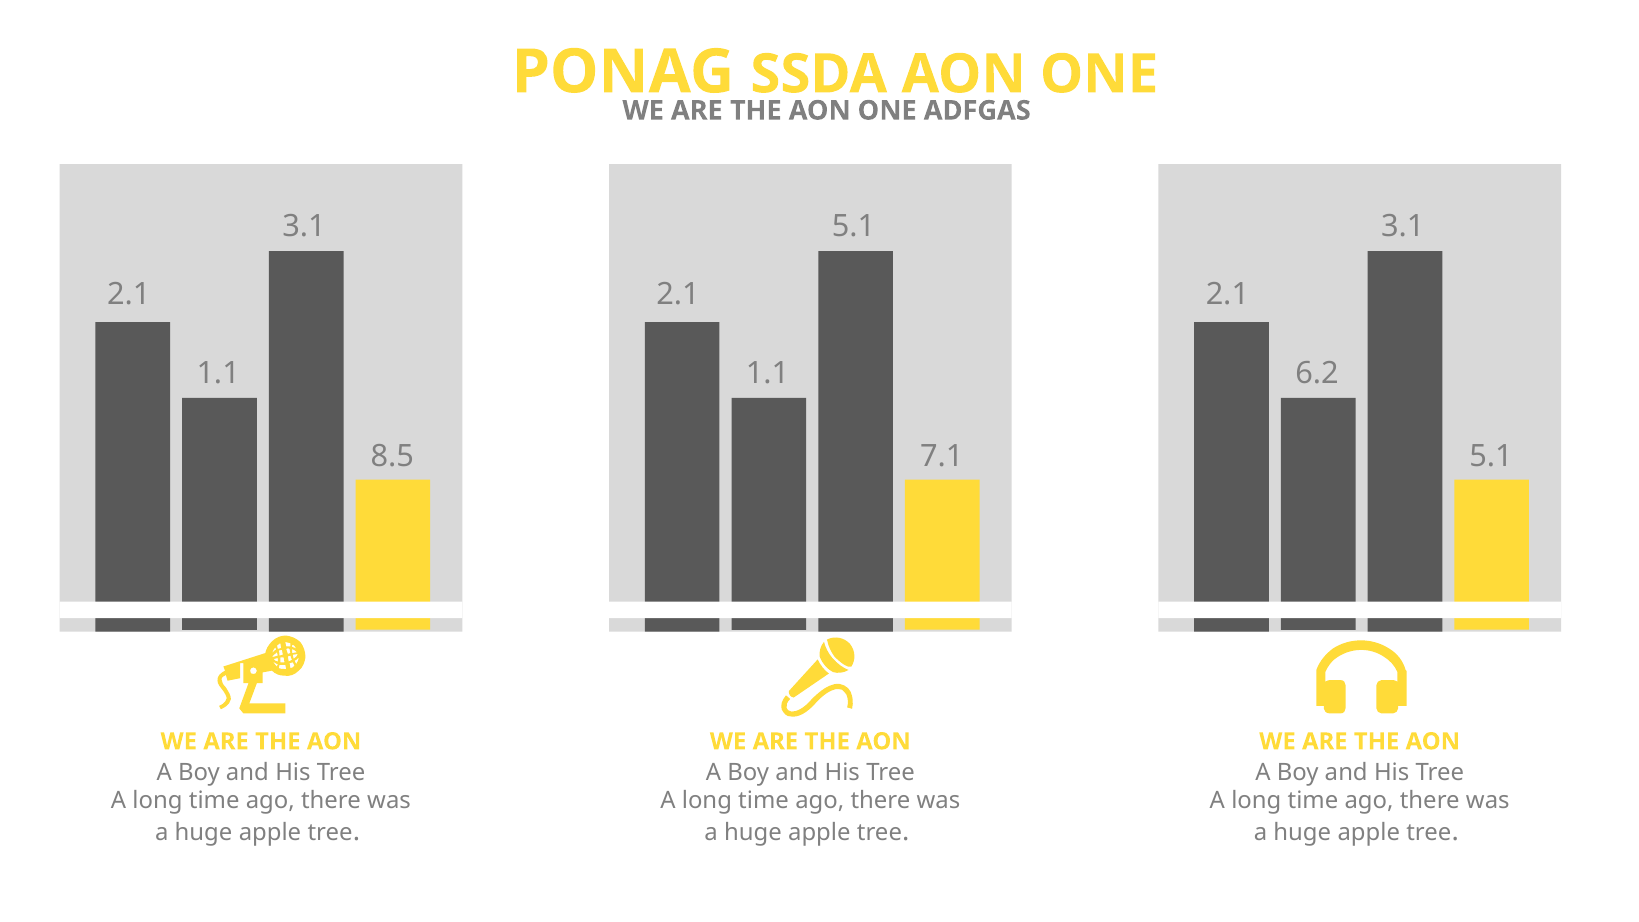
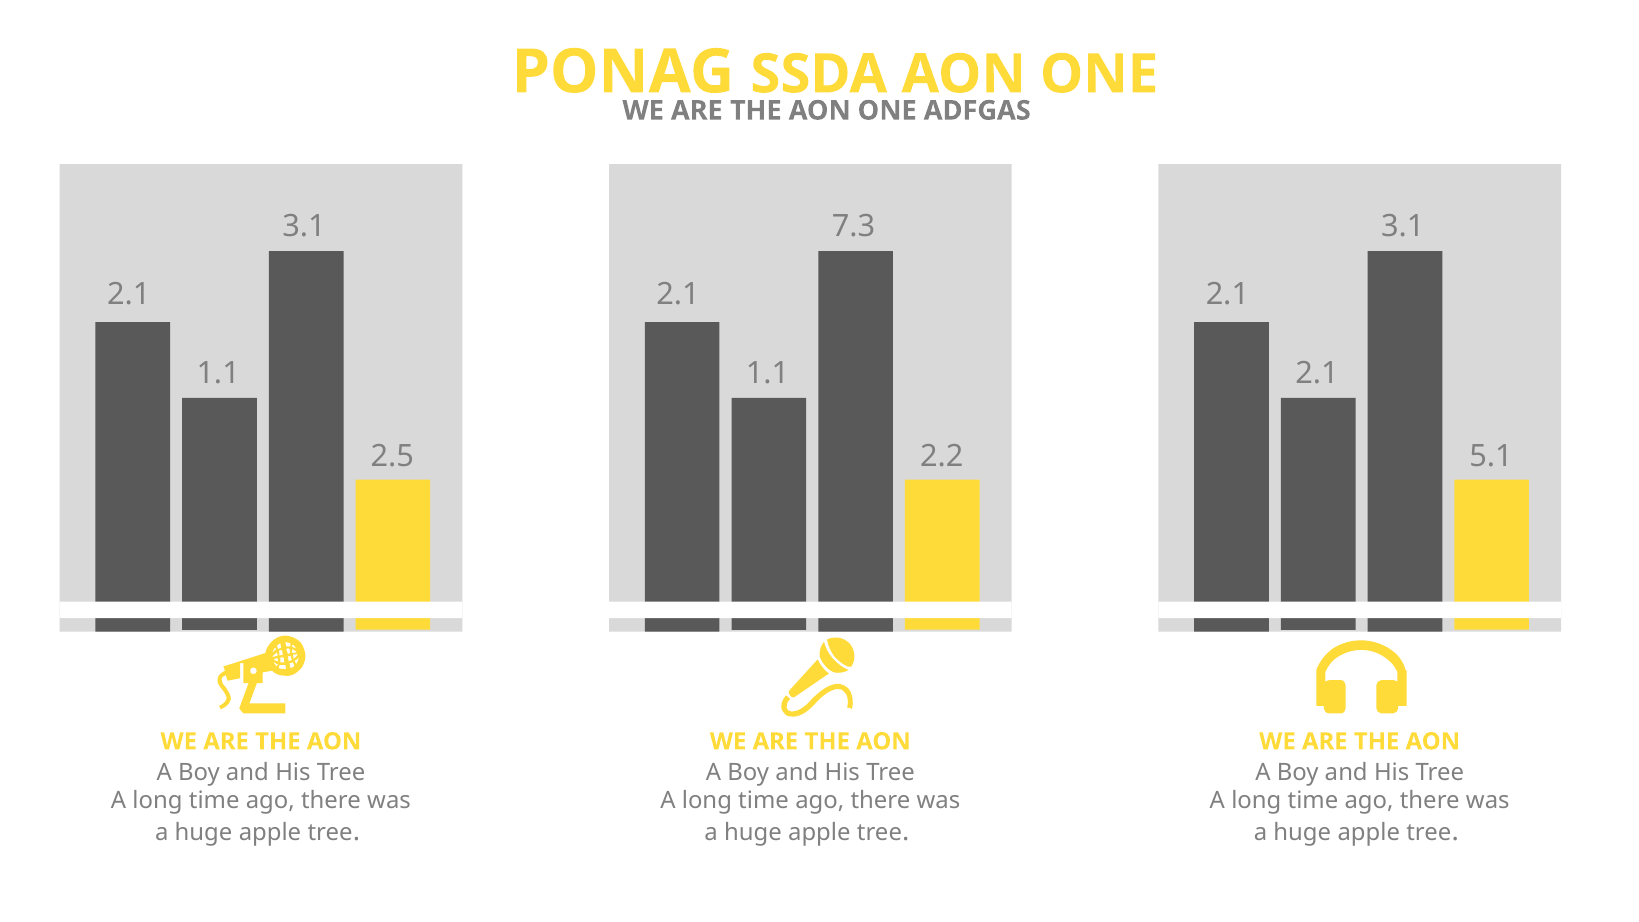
5.1: 5.1 -> 7.3 (854, 227)
6.2: 6.2 -> 2.1 (1317, 373)
8.5: 8.5 -> 2.5 (392, 456)
7.1: 7.1 -> 2.2 (942, 456)
